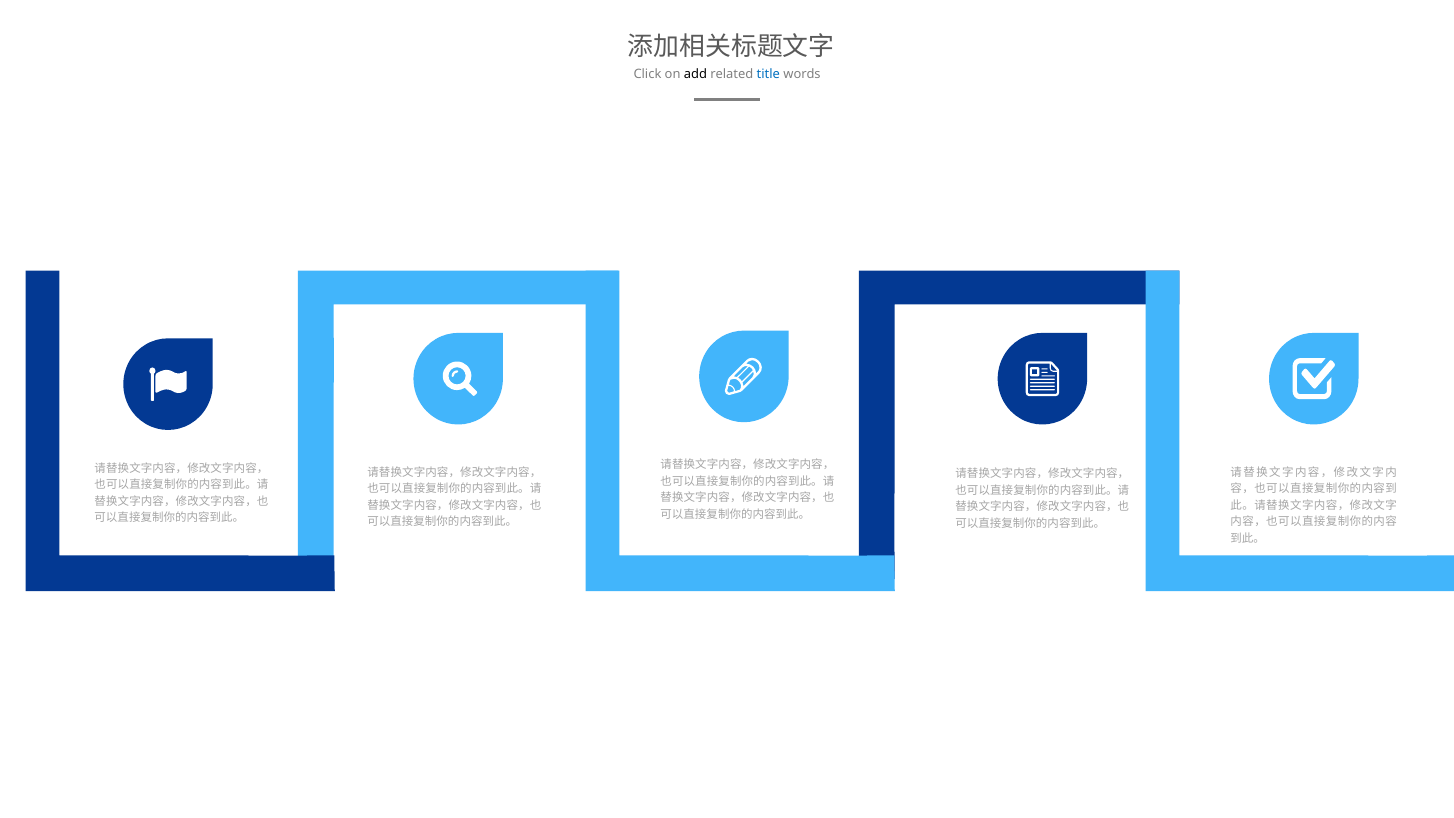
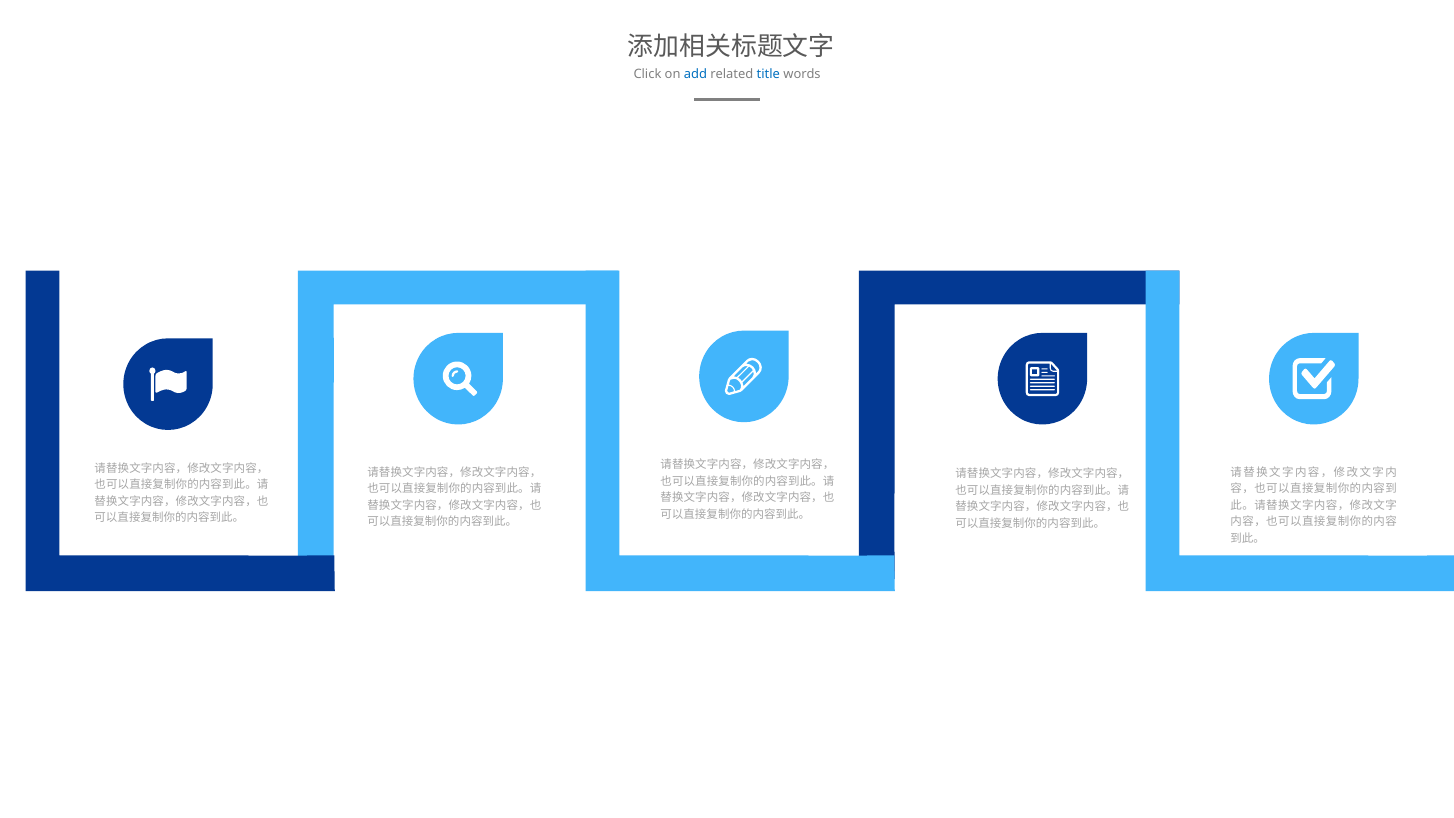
add colour: black -> blue (696, 74)
